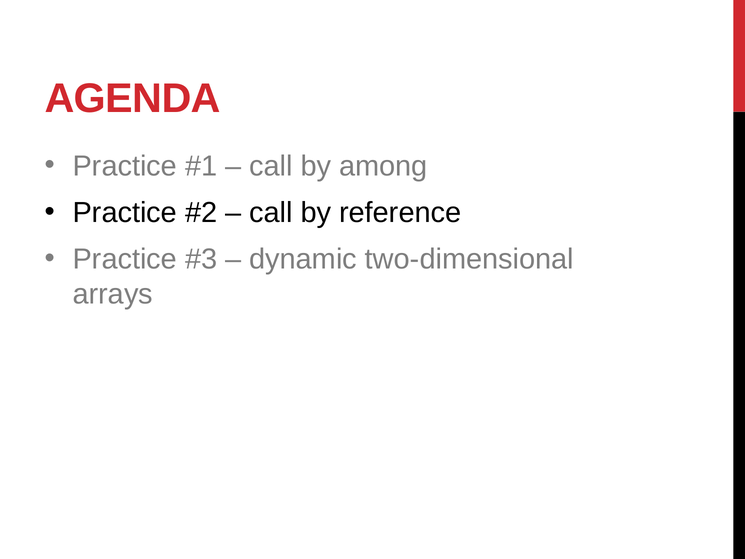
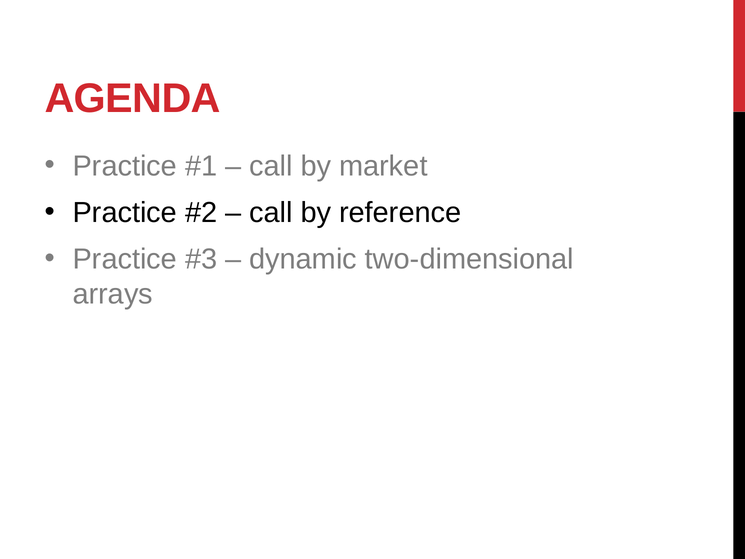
among: among -> market (383, 166)
